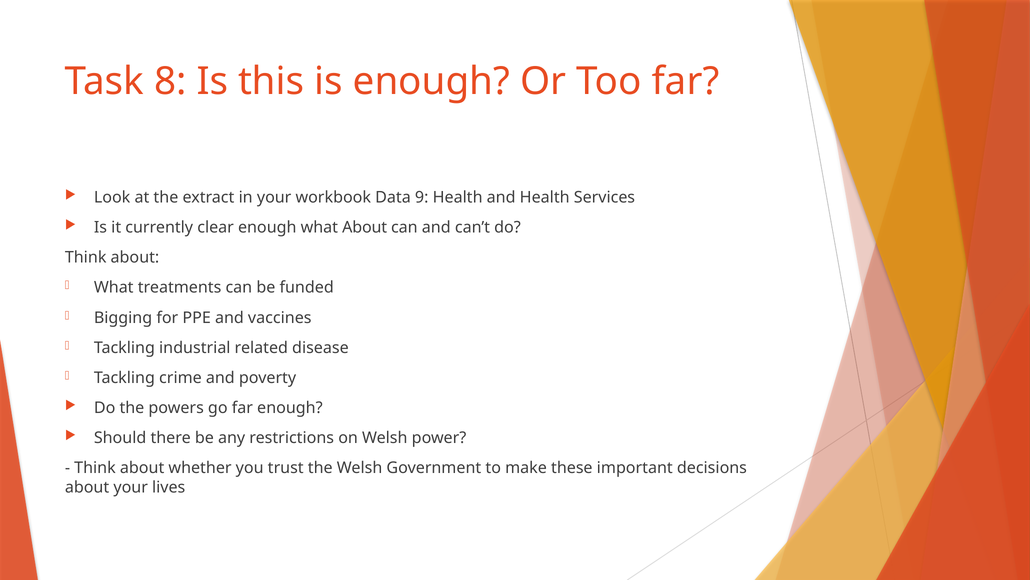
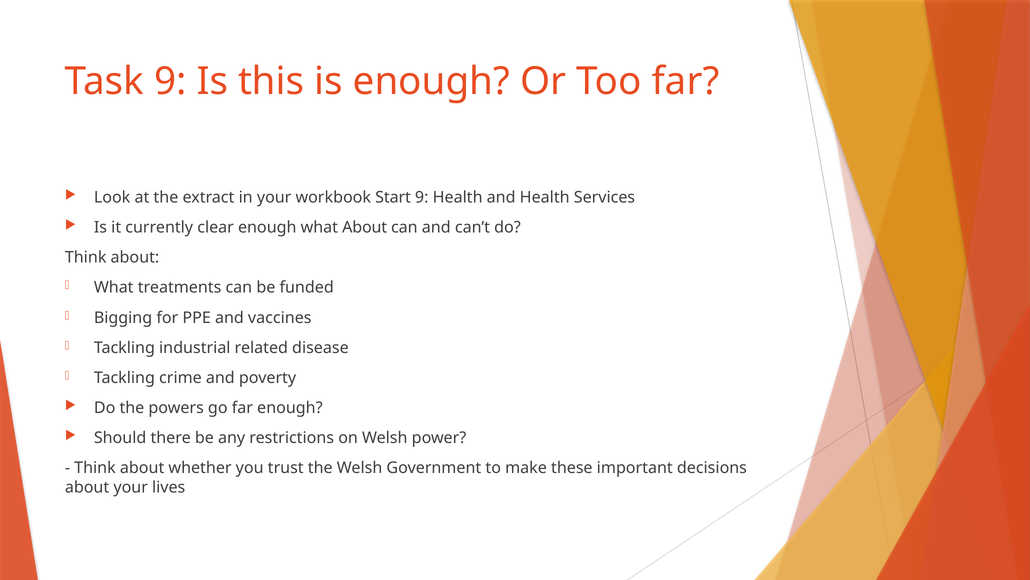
Task 8: 8 -> 9 (170, 81)
Data: Data -> Start (393, 197)
